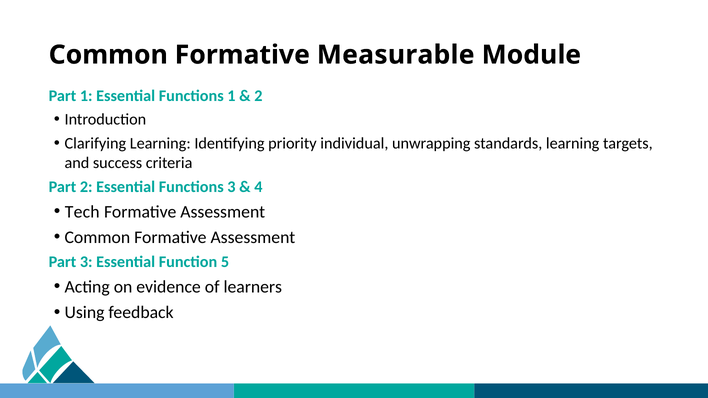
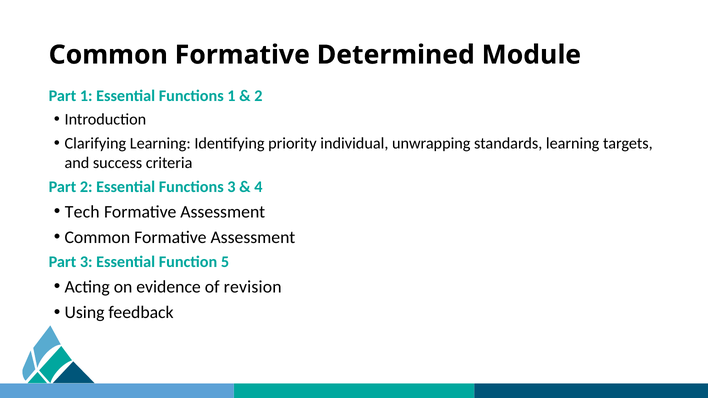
Measurable: Measurable -> Determined (396, 55)
learners: learners -> revision (253, 287)
